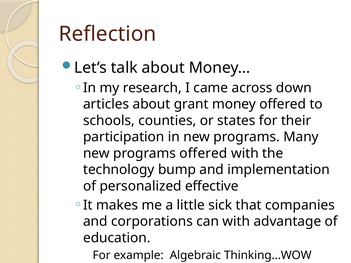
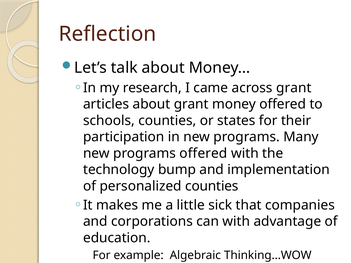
across down: down -> grant (294, 88)
personalized effective: effective -> counties (212, 186)
